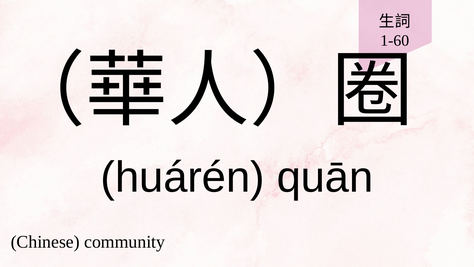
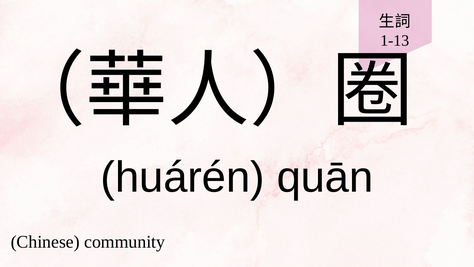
1-60: 1-60 -> 1-13 (395, 40)
